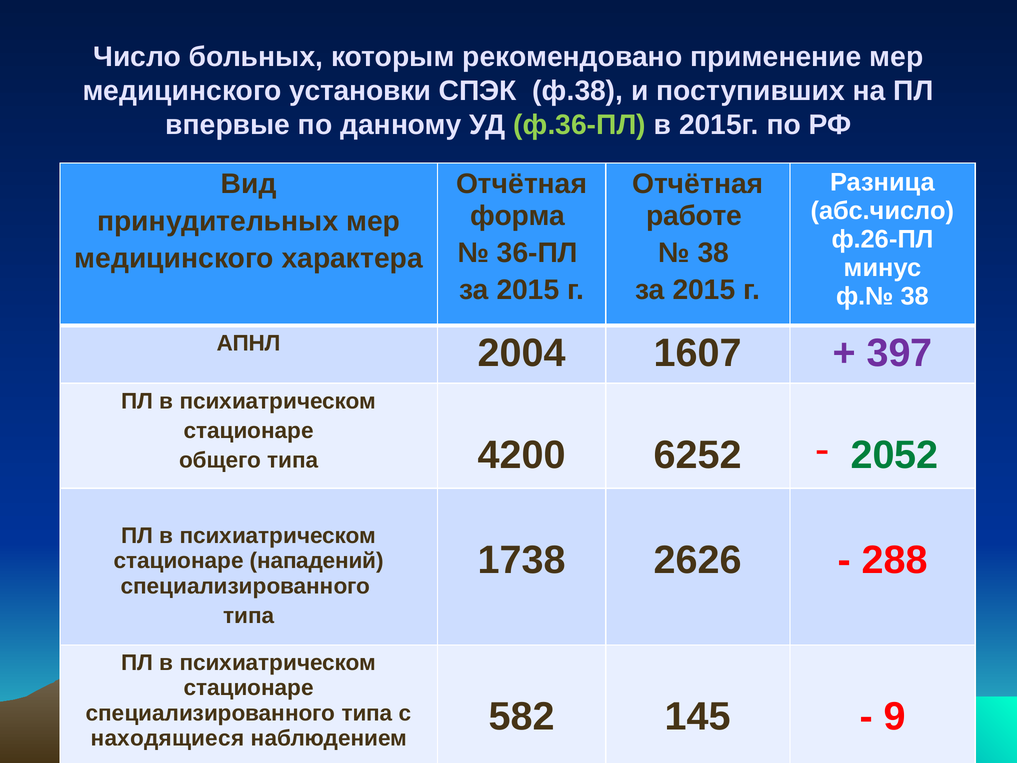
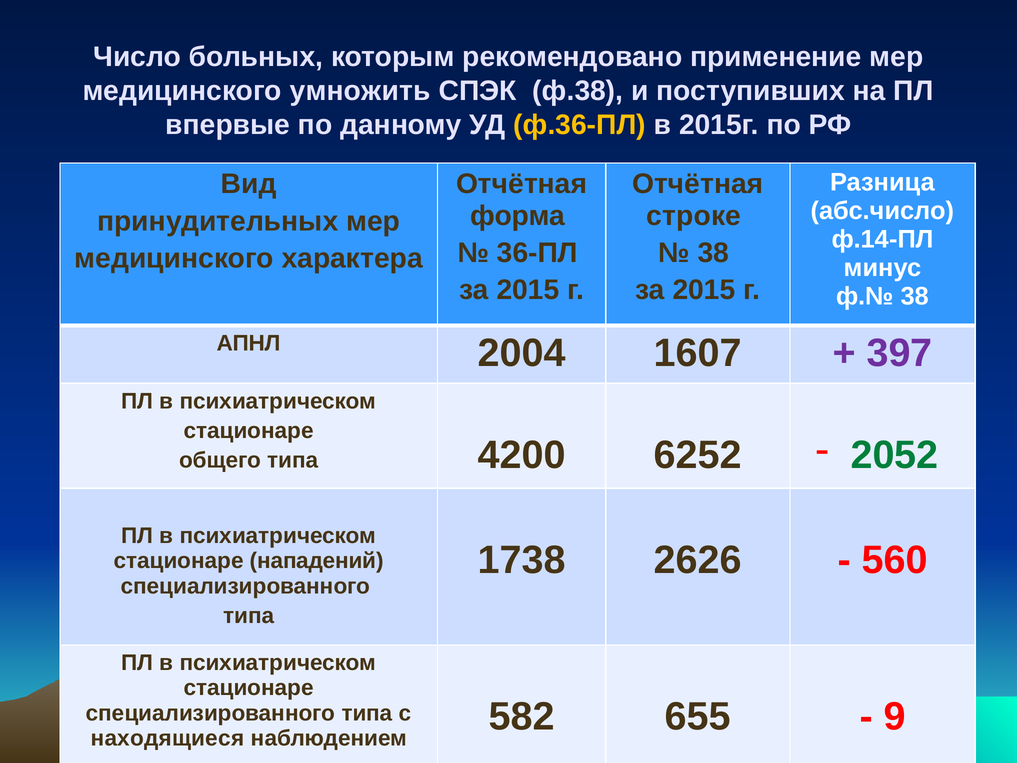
установки: установки -> умножить (360, 91)
ф.36-ПЛ colour: light green -> yellow (580, 125)
работе: работе -> строке (694, 216)
ф.26-ПЛ: ф.26-ПЛ -> ф.14-ПЛ (883, 239)
288: 288 -> 560 (895, 560)
145: 145 -> 655 (698, 717)
